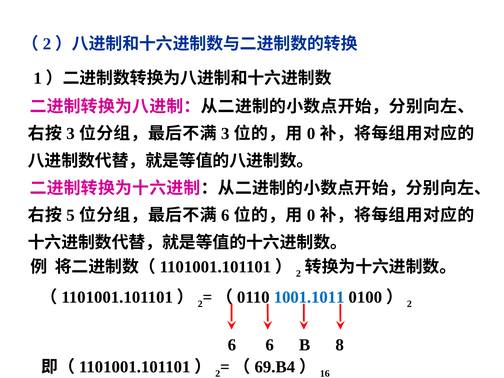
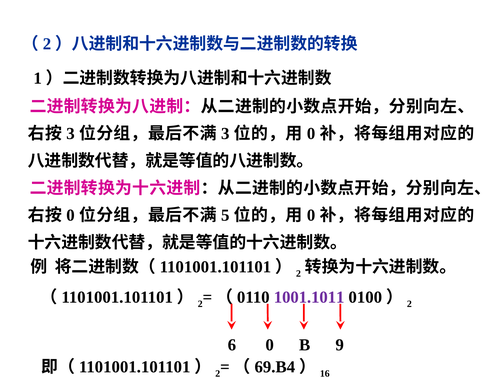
5: 5 -> 0 (70, 215)
6: 6 -> 5 (225, 215)
1001.1011 colour: blue -> purple (309, 297)
6 6: 6 -> 0 (270, 345)
8: 8 -> 9 (340, 345)
